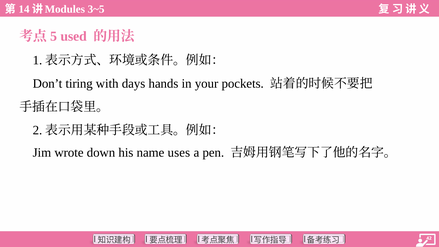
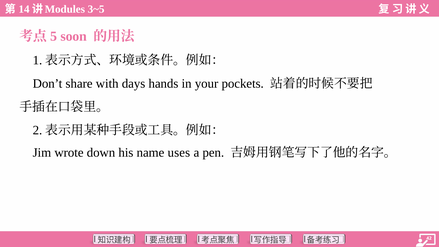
used: used -> soon (74, 36)
tiring: tiring -> share (79, 83)
